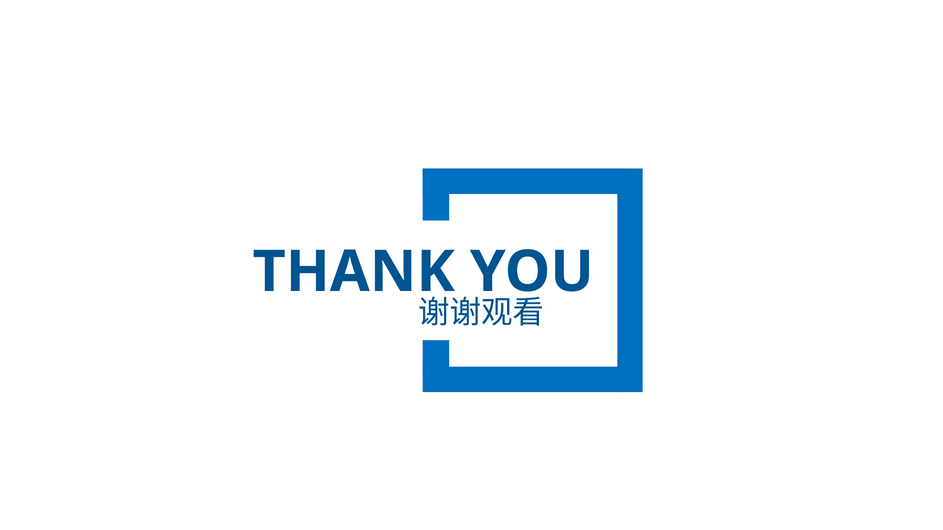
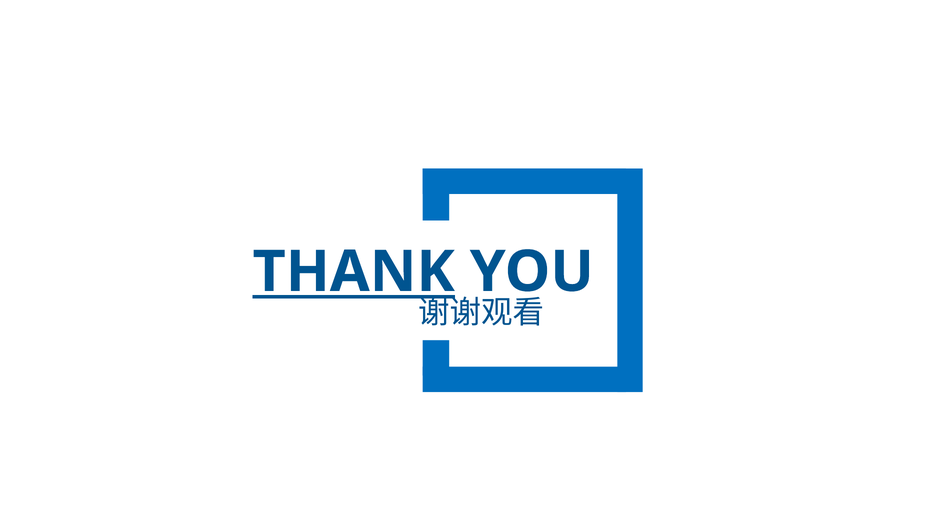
THANK underline: none -> present (354, 272)
